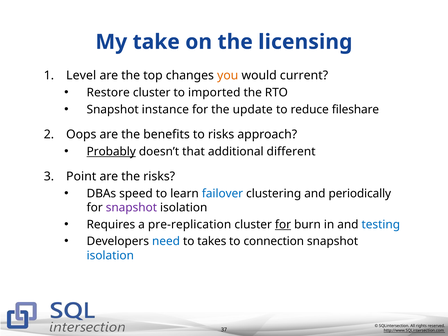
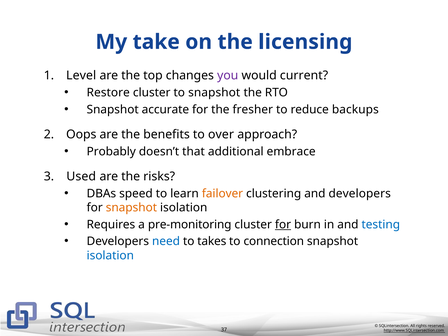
you colour: orange -> purple (228, 76)
to imported: imported -> snapshot (214, 93)
instance: instance -> accurate (165, 109)
update: update -> fresher (253, 109)
fileshare: fileshare -> backups (355, 109)
to risks: risks -> over (221, 134)
Probably underline: present -> none (111, 151)
different: different -> embrace (291, 151)
Point: Point -> Used (81, 176)
failover colour: blue -> orange (222, 193)
and periodically: periodically -> developers (360, 193)
snapshot colour: purple -> orange (131, 208)
pre-replication: pre-replication -> pre-monitoring (190, 224)
